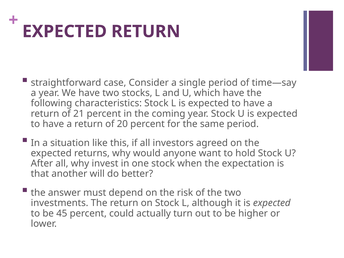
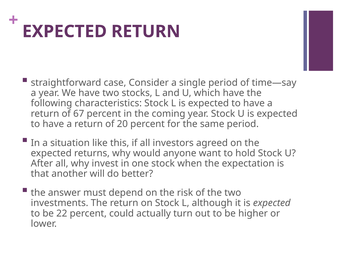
21: 21 -> 67 (79, 114)
45: 45 -> 22 (62, 213)
